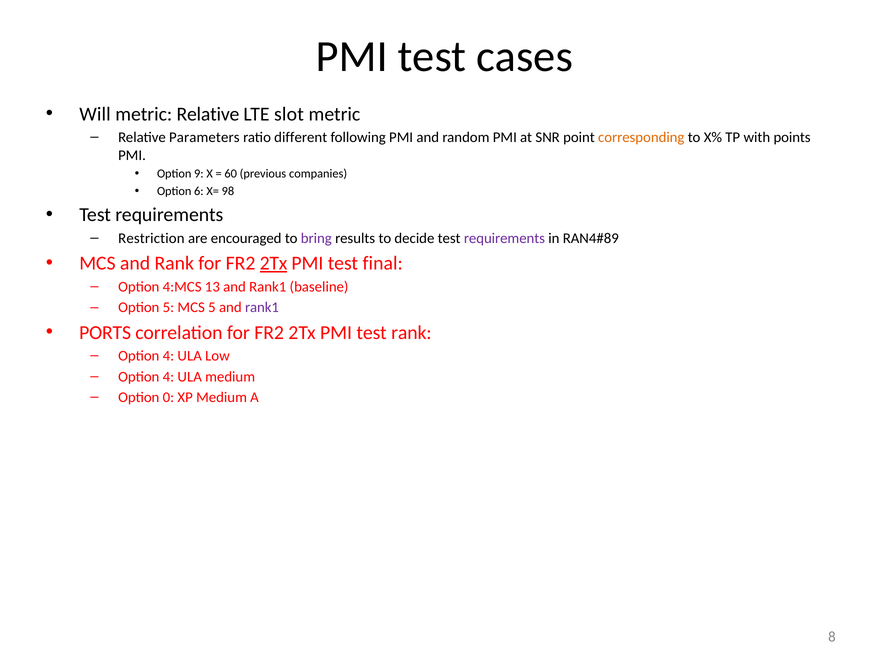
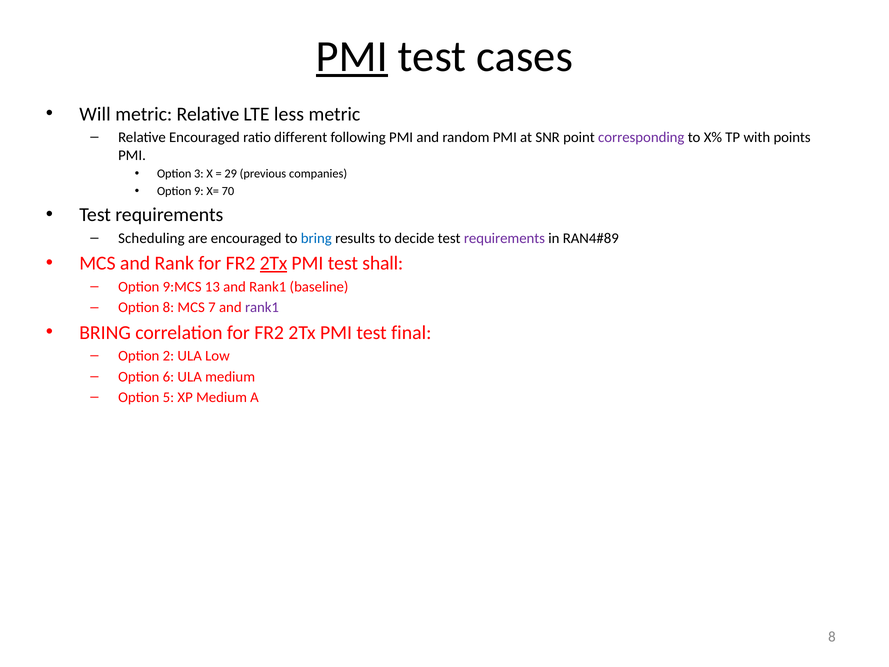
PMI underline: none -> present (352, 56)
slot: slot -> less (289, 114)
Relative Parameters: Parameters -> Encouraged (204, 137)
corresponding colour: orange -> purple (641, 137)
9: 9 -> 3 (199, 174)
60: 60 -> 29 (231, 174)
6: 6 -> 9 (199, 191)
98: 98 -> 70 (228, 191)
Restriction: Restriction -> Scheduling (151, 238)
bring colour: purple -> blue (316, 238)
final: final -> shall (383, 263)
4:MCS: 4:MCS -> 9:MCS (182, 287)
Option 5: 5 -> 8 (168, 307)
MCS 5: 5 -> 7 (212, 307)
PORTS: PORTS -> BRING (105, 332)
test rank: rank -> final (411, 332)
4: 4 -> 2 (168, 356)
4: 4 -> 6 (168, 377)
0: 0 -> 5 (168, 397)
